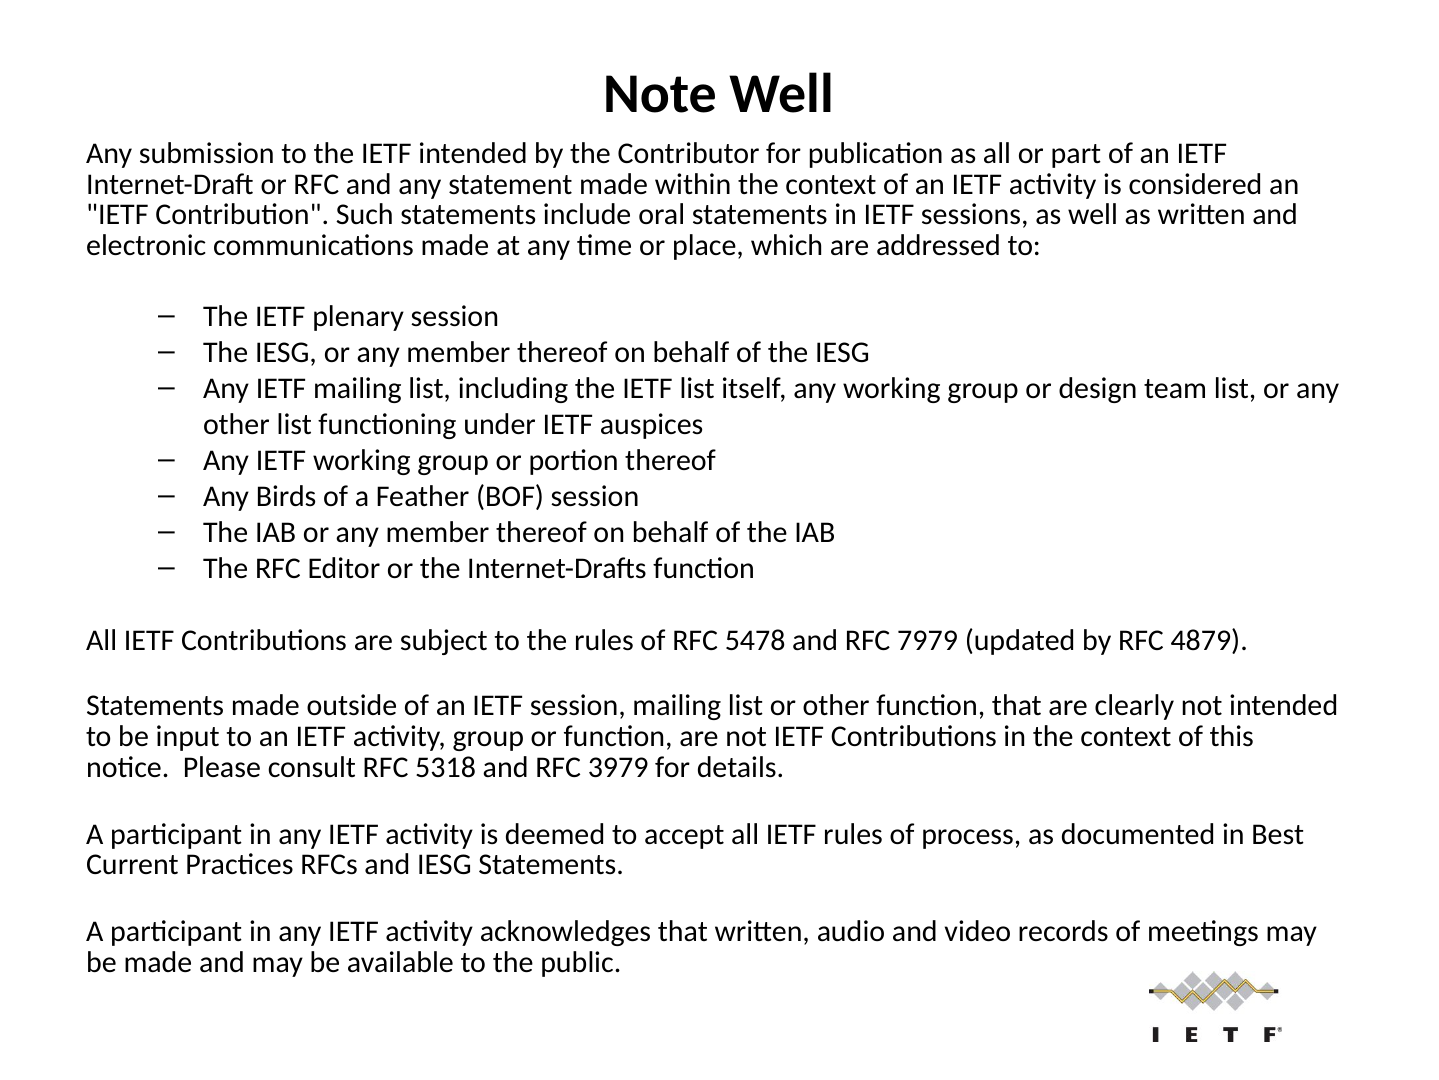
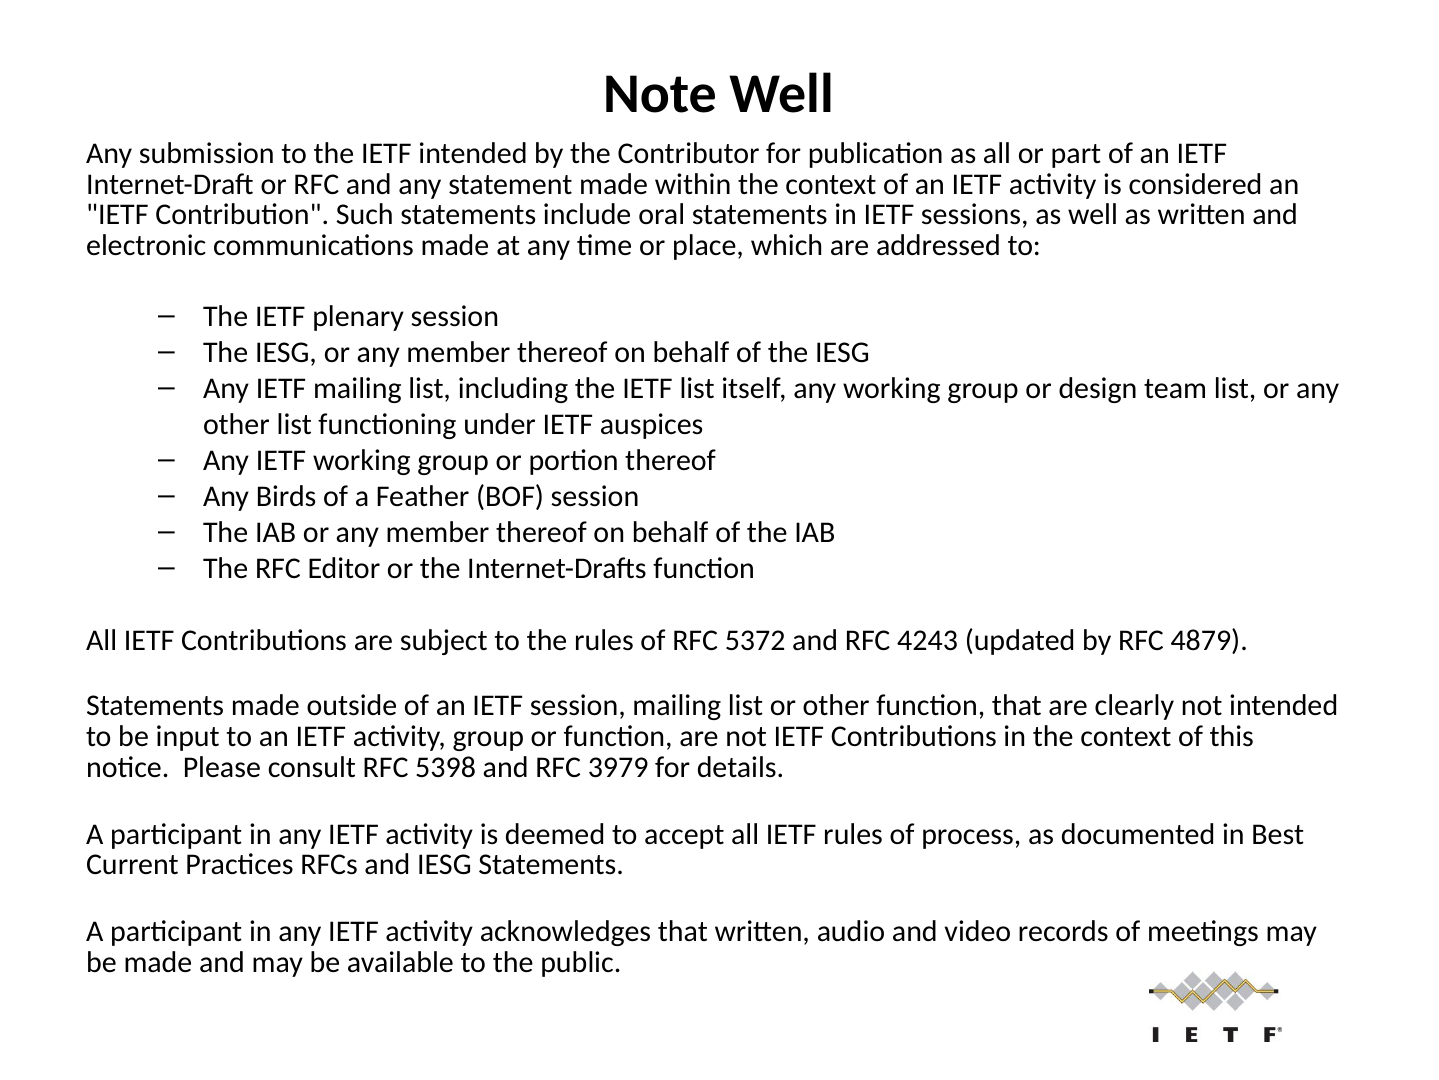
5478: 5478 -> 5372 (755, 640)
7979: 7979 -> 4243 (928, 640)
5318: 5318 -> 5398 (446, 767)
